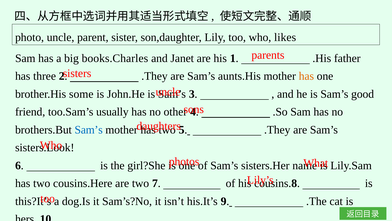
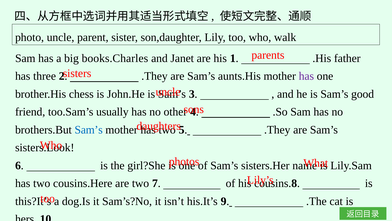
likes: likes -> walk (285, 37)
has colour: orange -> purple (306, 76)
some: some -> chess (81, 94)
